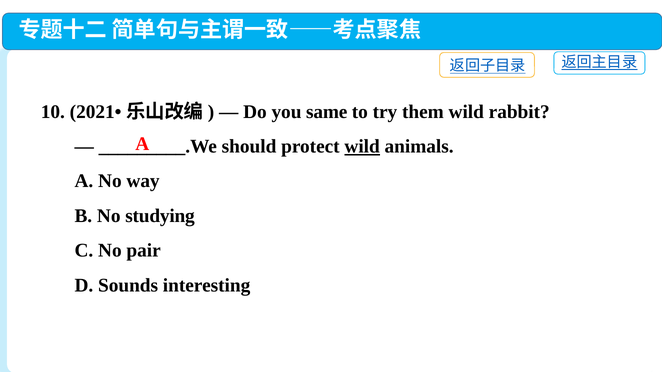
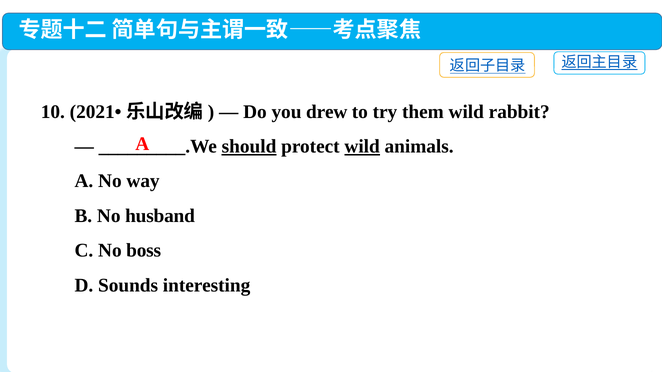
same: same -> drew (327, 112)
should underline: none -> present (249, 147)
studying: studying -> husband (160, 216)
pair: pair -> boss (144, 251)
